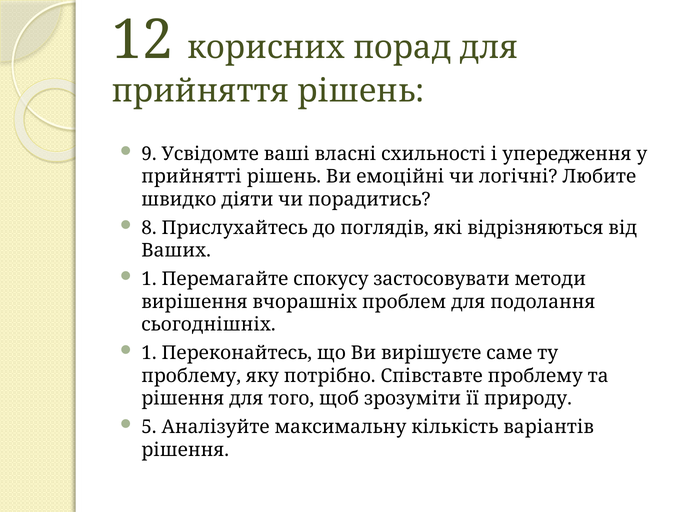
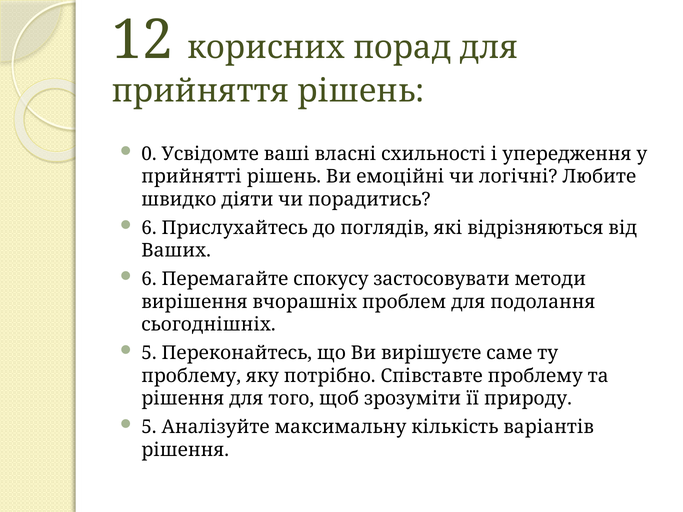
9: 9 -> 0 (149, 154)
8: 8 -> 6 (149, 228)
1: 1 -> 6 (149, 279)
1: 1 -> 5 (149, 353)
